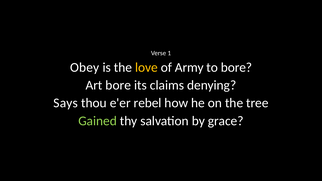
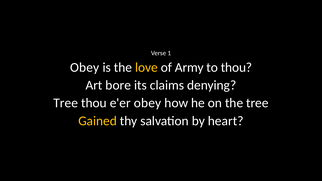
to bore: bore -> thou (236, 67)
Says: Says -> Tree (66, 103)
e'er rebel: rebel -> obey (148, 103)
Gained colour: light green -> yellow (98, 121)
grace: grace -> heart (226, 121)
